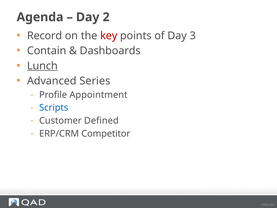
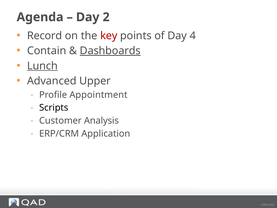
3: 3 -> 4 (193, 36)
Dashboards underline: none -> present (110, 51)
Series: Series -> Upper (95, 81)
Scripts colour: blue -> black (54, 108)
Defined: Defined -> Analysis (101, 120)
Competitor: Competitor -> Application (106, 133)
